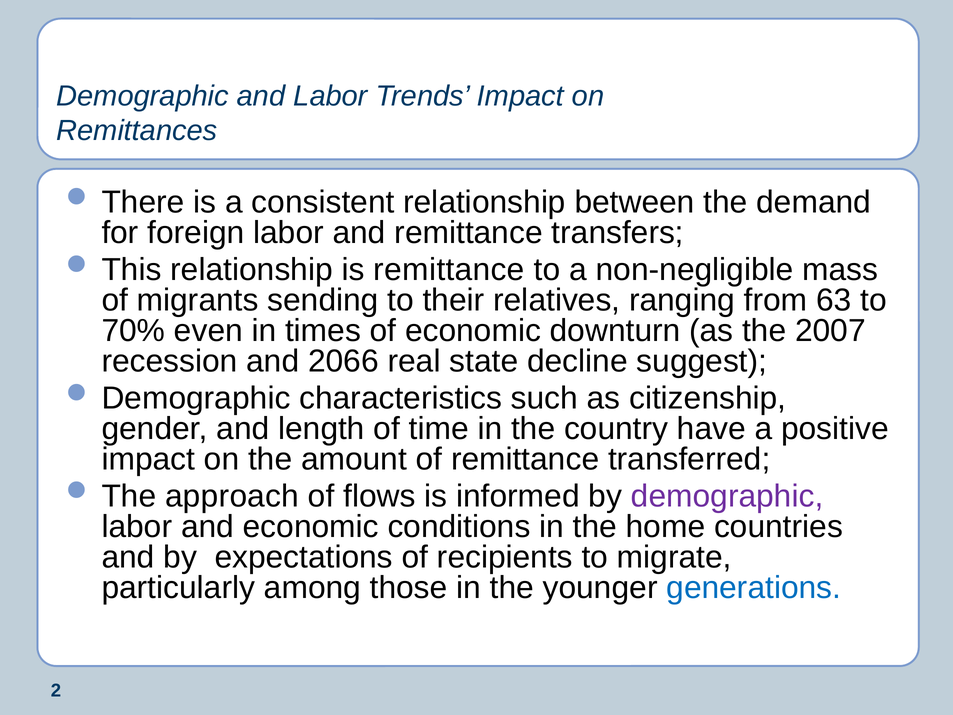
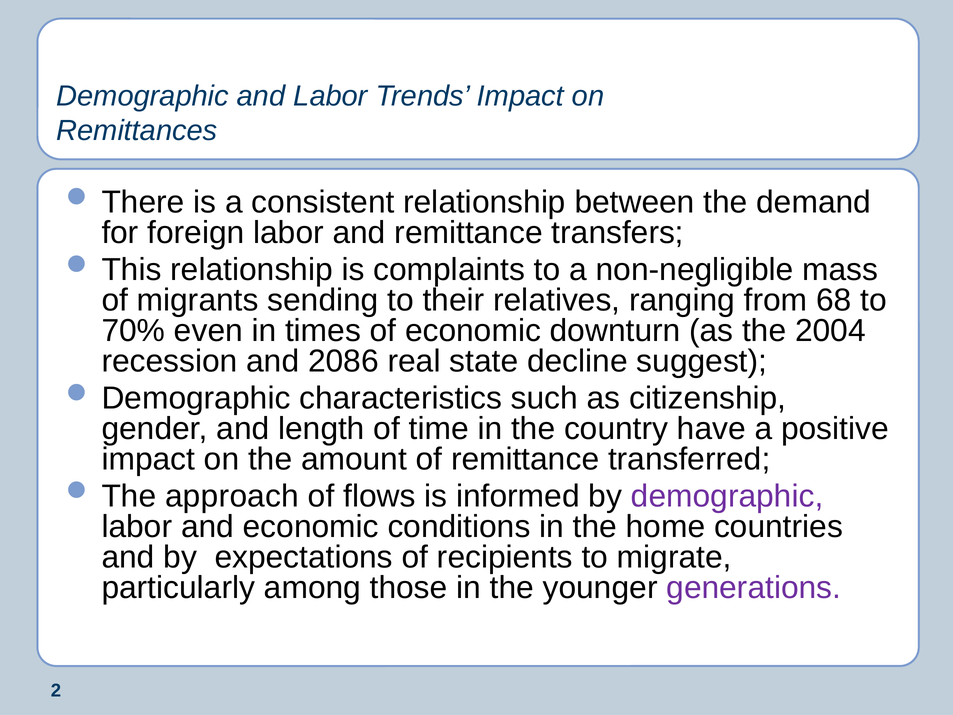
is remittance: remittance -> complaints (449, 270)
63: 63 -> 68 (834, 300)
2007: 2007 -> 2004 (830, 331)
2066: 2066 -> 2086 (343, 361)
generations colour: blue -> purple (754, 587)
